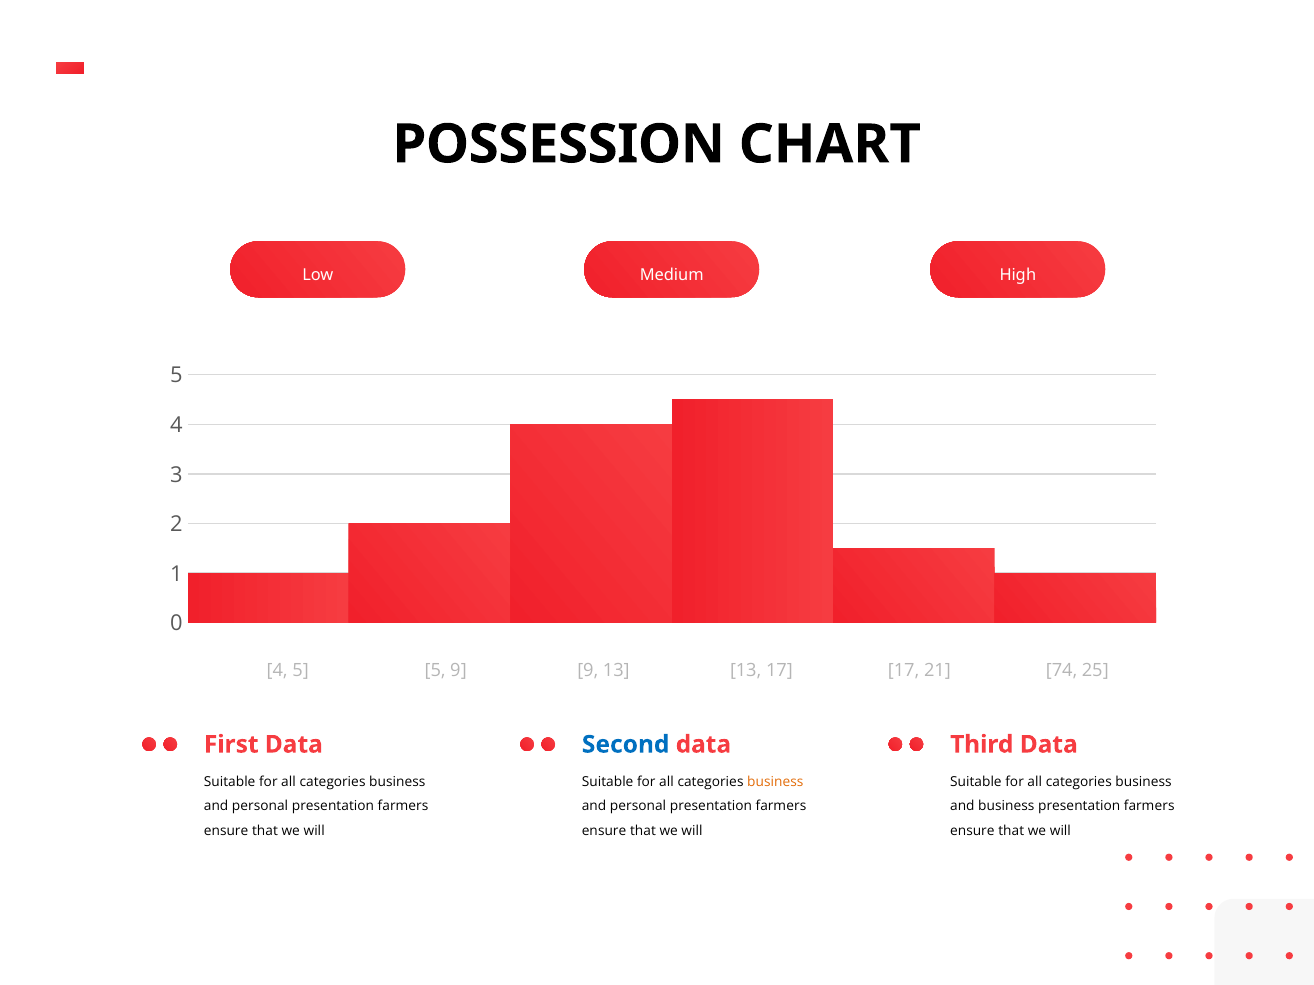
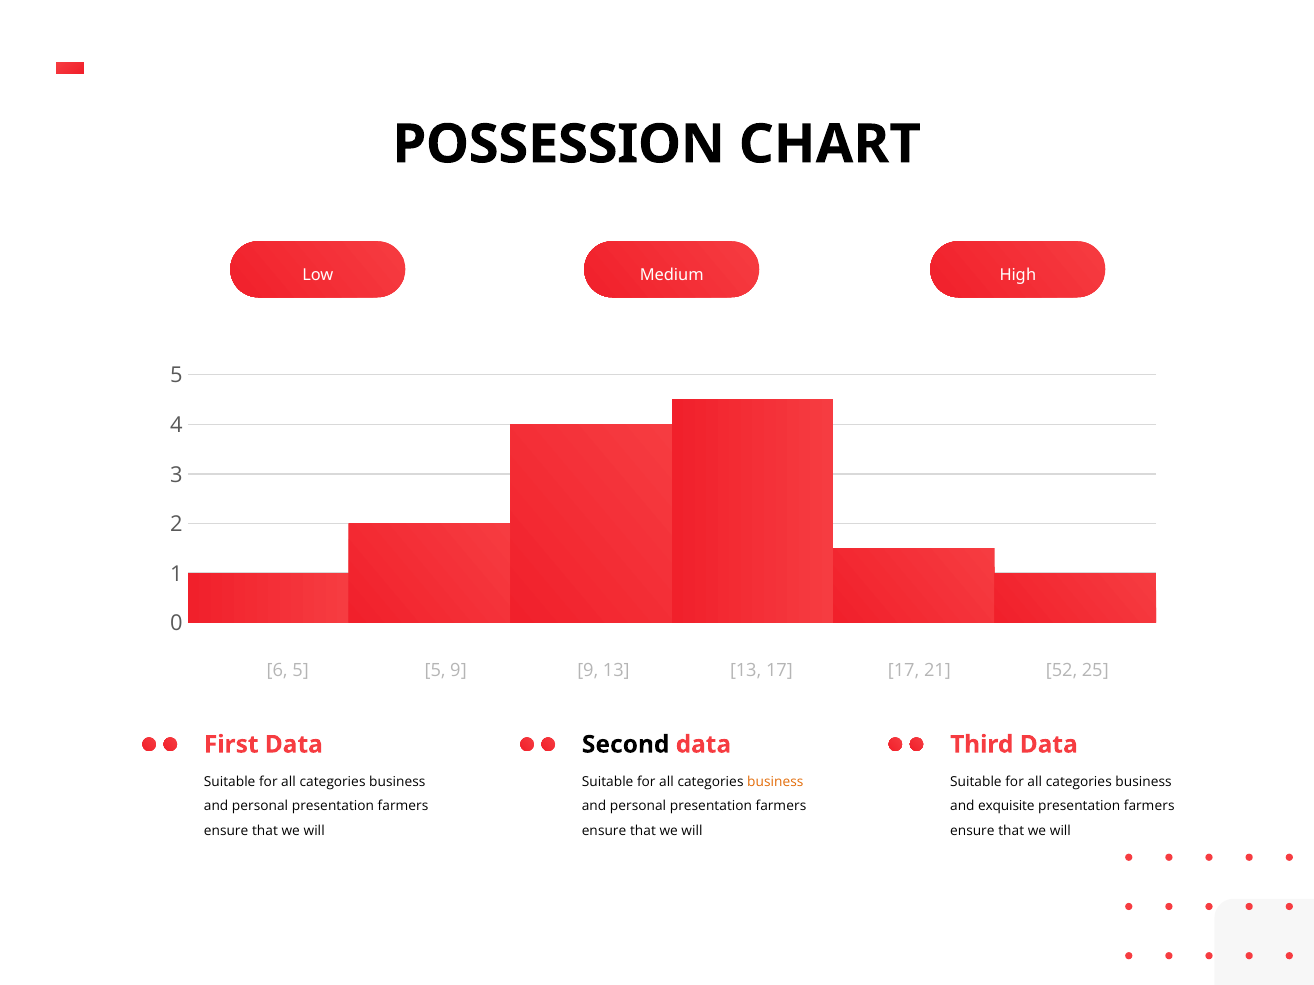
4: 4 -> 6 (277, 671)
74: 74 -> 52 (1062, 671)
Second colour: blue -> black (626, 745)
and business: business -> exquisite (1006, 807)
